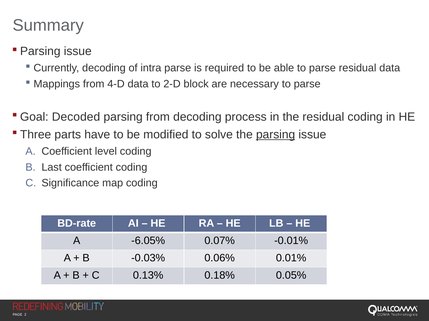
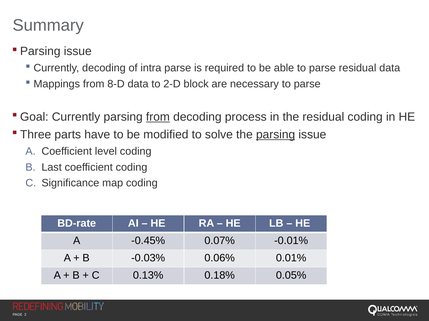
4-D: 4-D -> 8-D (116, 84)
Decoded: Decoded -> Currently (76, 117)
from underline: none -> present (158, 117)
-6.05%: -6.05% -> -0.45% (148, 241)
